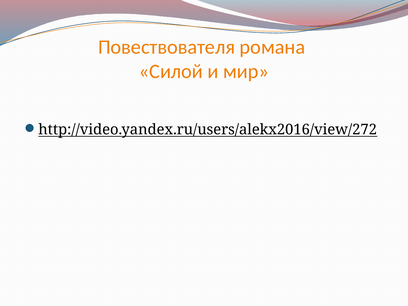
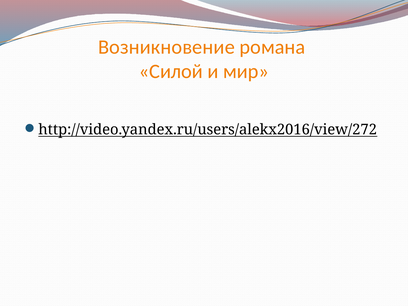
Повествователя: Повествователя -> Возникновение (166, 47)
